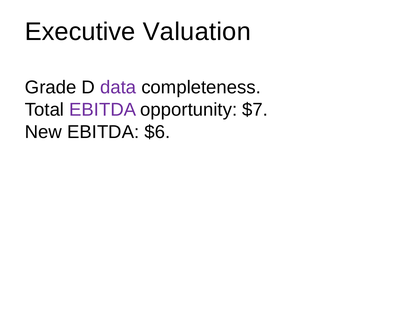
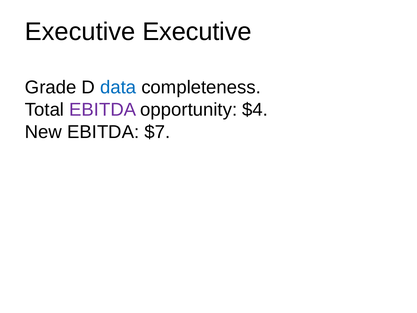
Executive Valuation: Valuation -> Executive (197, 32)
data colour: purple -> blue (118, 87)
$7: $7 -> $4 (255, 110)
$6: $6 -> $7 (157, 132)
